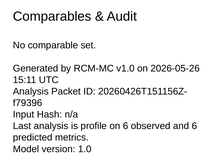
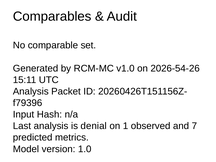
2026-05-26: 2026-05-26 -> 2026-54-26 (175, 68)
profile: profile -> denial (94, 126)
on 6: 6 -> 1 (126, 126)
and 6: 6 -> 7 (194, 126)
